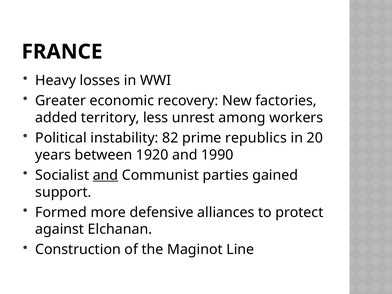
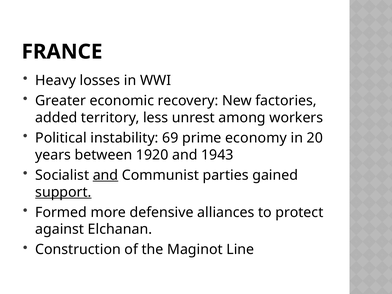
82: 82 -> 69 (170, 138)
republics: republics -> economy (256, 138)
1990: 1990 -> 1943 (217, 155)
support underline: none -> present (63, 192)
